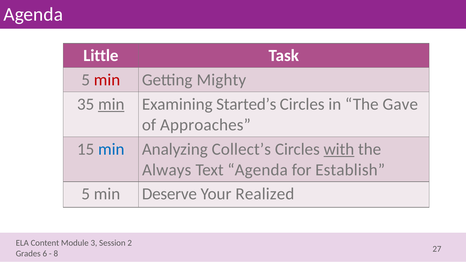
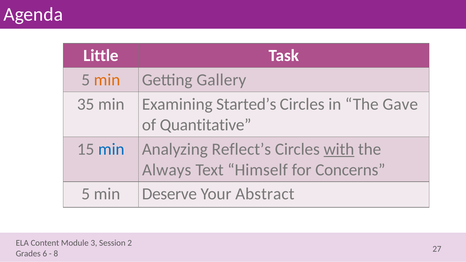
min colour: red -> orange (107, 80)
Mighty: Mighty -> Gallery (221, 80)
min underline: present -> none (111, 104)
Approaches: Approaches -> Quantitative (206, 125)
Collect’s: Collect’s -> Reflect’s (241, 149)
Text Agenda: Agenda -> Himself (258, 170)
Establish: Establish -> Concerns (350, 170)
Realized: Realized -> Abstract (265, 194)
